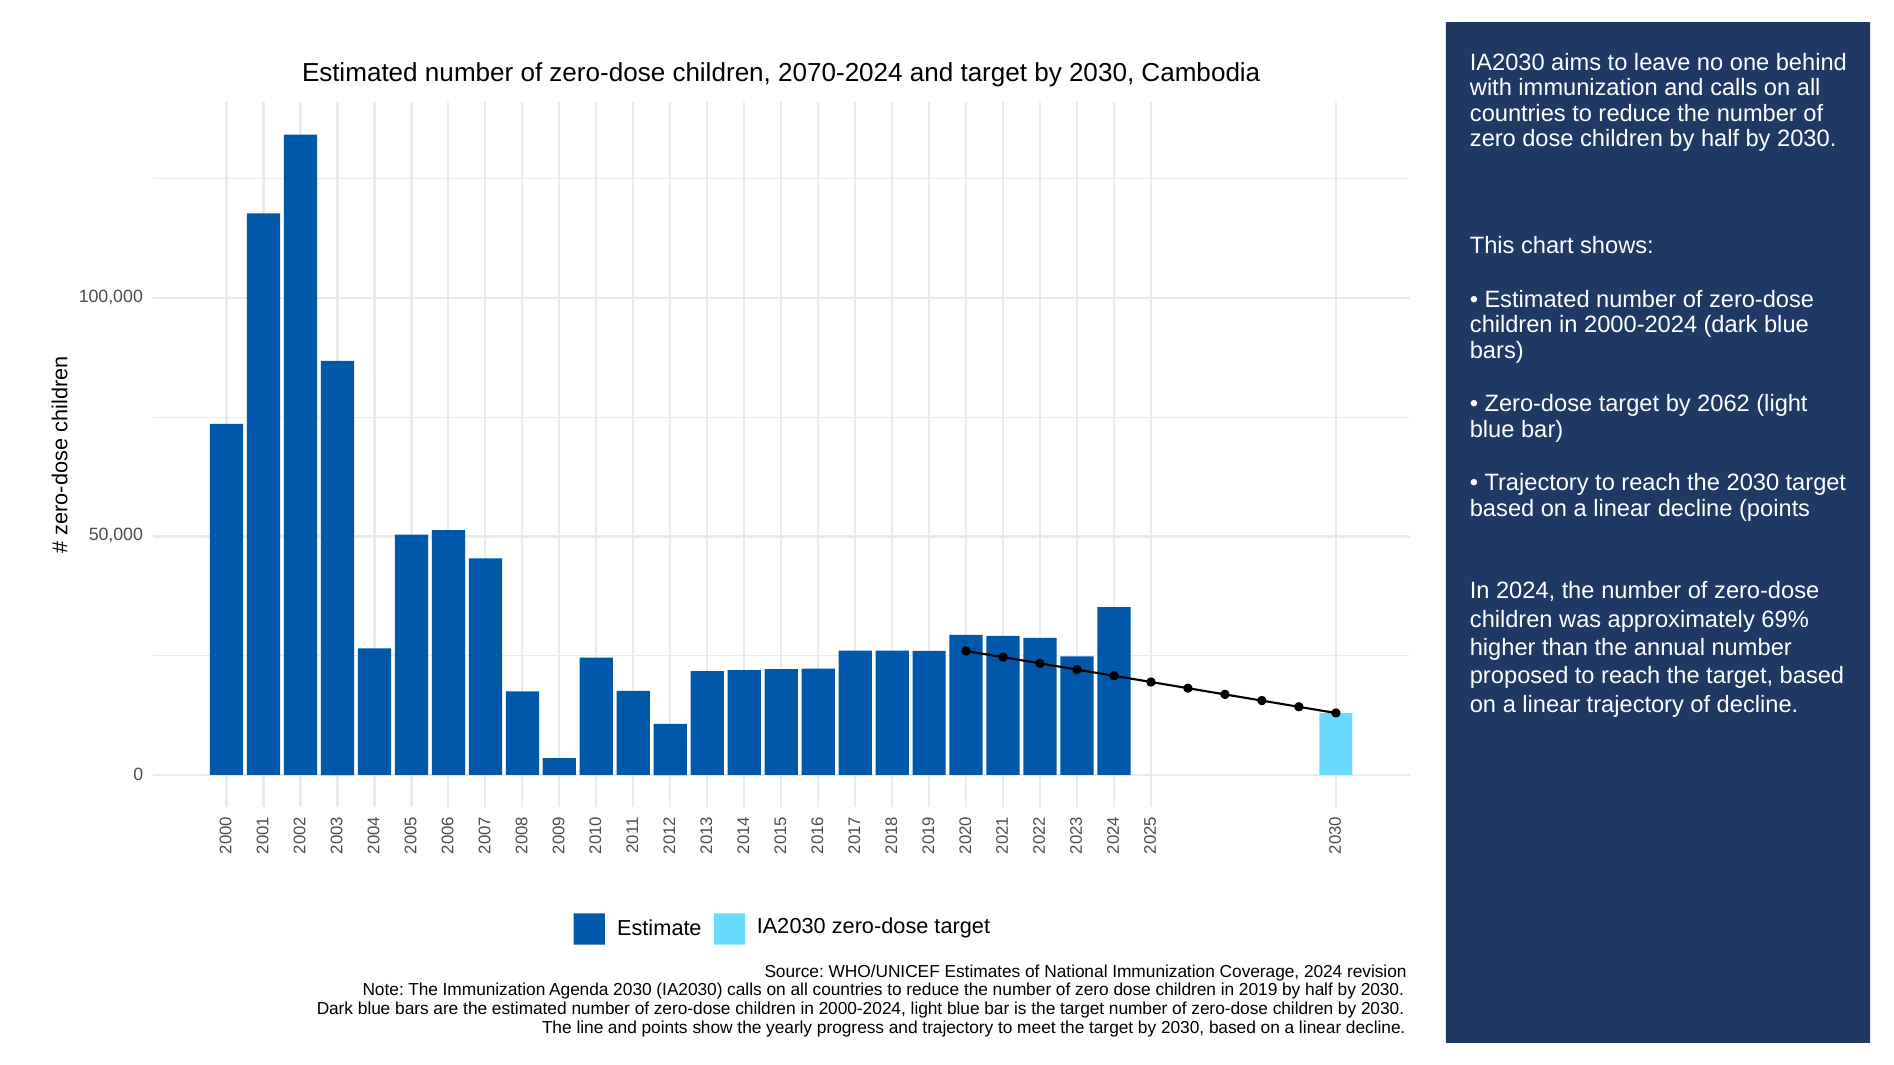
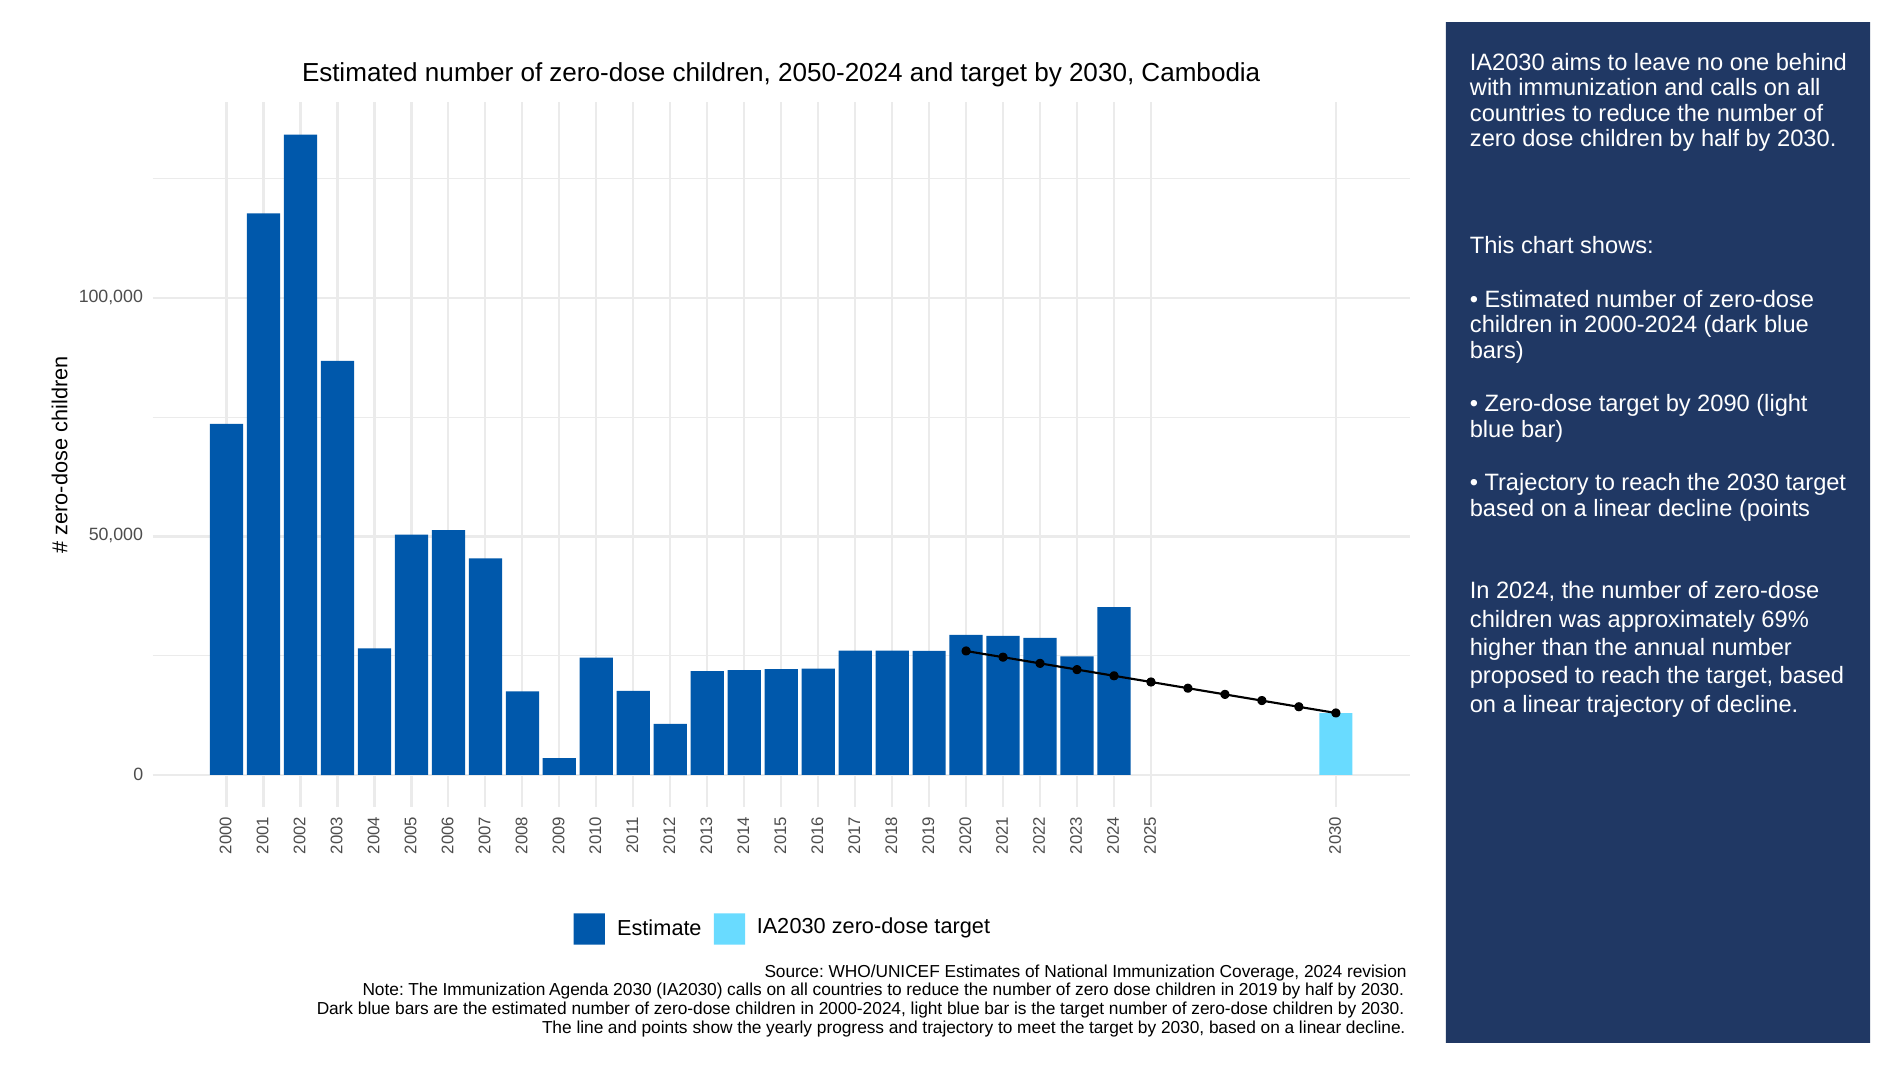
2070-2024: 2070-2024 -> 2050-2024 (840, 73)
2062: 2062 -> 2090 (1724, 404)
